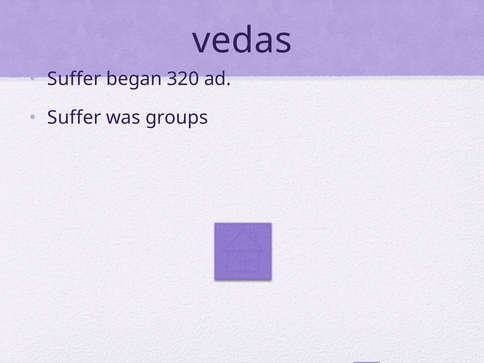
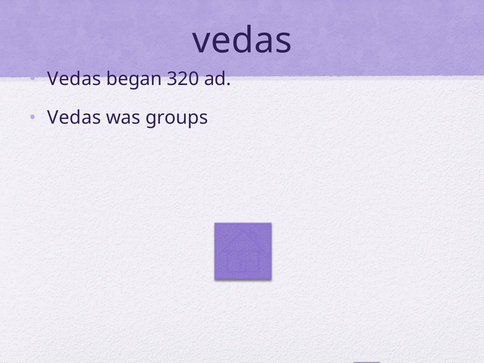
Suffer: Suffer -> Vedas (74, 79)
Suffer: Suffer -> Vedas (74, 118)
